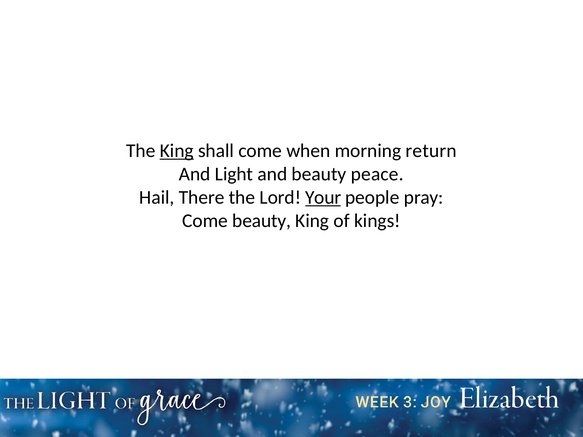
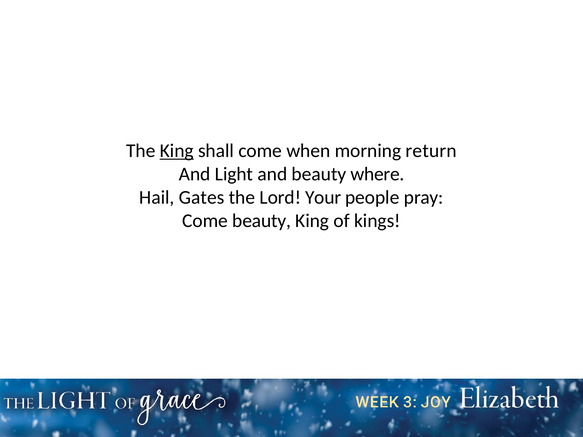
peace: peace -> where (377, 174)
There: There -> Gates (202, 198)
Your underline: present -> none (323, 198)
